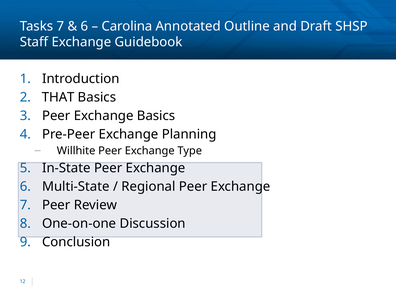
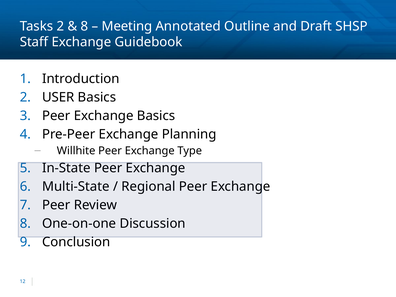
Tasks 7: 7 -> 2 (60, 26)
6: 6 -> 8 (84, 26)
Carolina: Carolina -> Meeting (127, 26)
THAT: THAT -> USER (58, 97)
